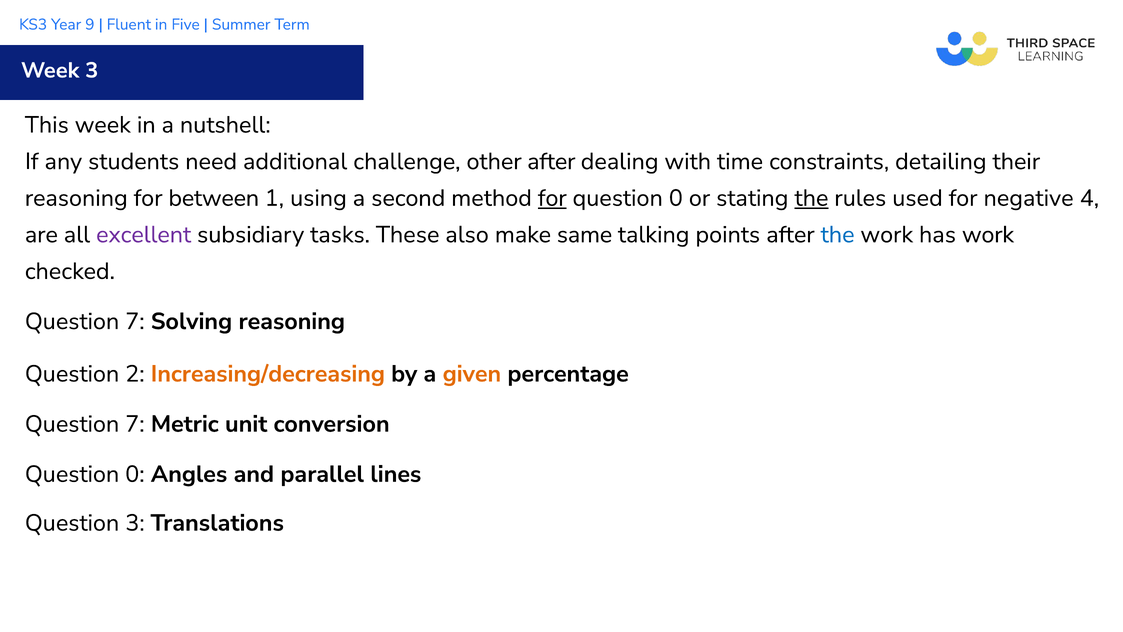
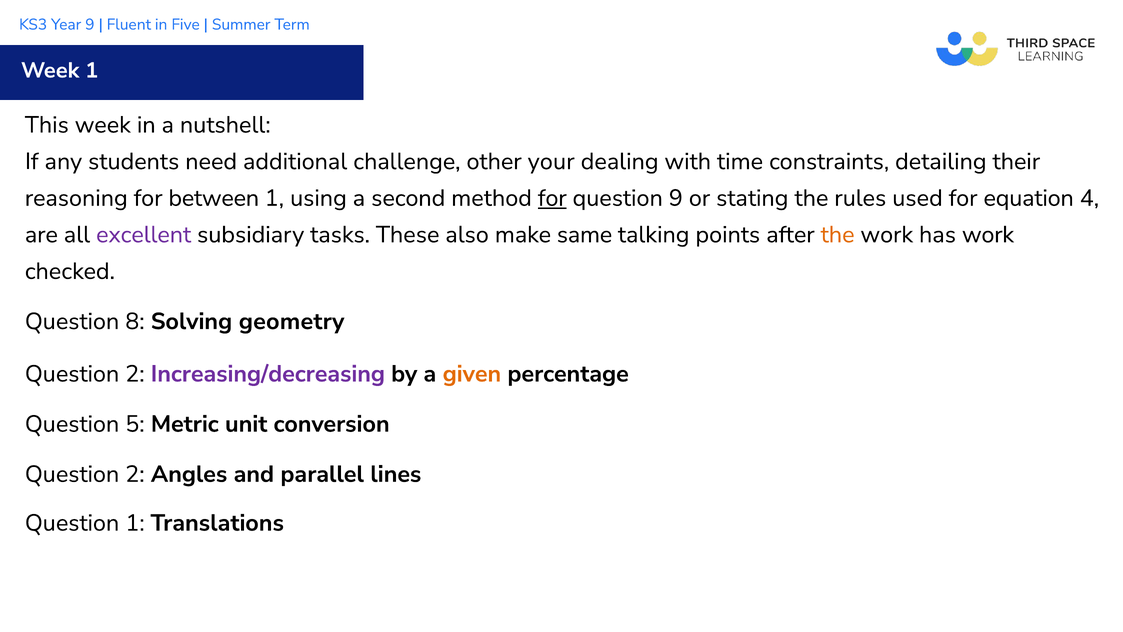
Week 3: 3 -> 1 (92, 70)
other after: after -> your (551, 161)
0: 0 -> 9 (676, 198)
the underline: present -> none (811, 198)
negative: negative -> equation (1029, 198)
the colour: blue -> orange (838, 235)
7: 7 -> 8 (135, 321)
Solving reasoning: reasoning -> geometry (292, 321)
Increasing/decreasing colour: orange -> purple (268, 374)
7: 7 -> 5 (135, 424)
0: 0 -> 2 (135, 474)
Question 3: 3 -> 1 (135, 523)
